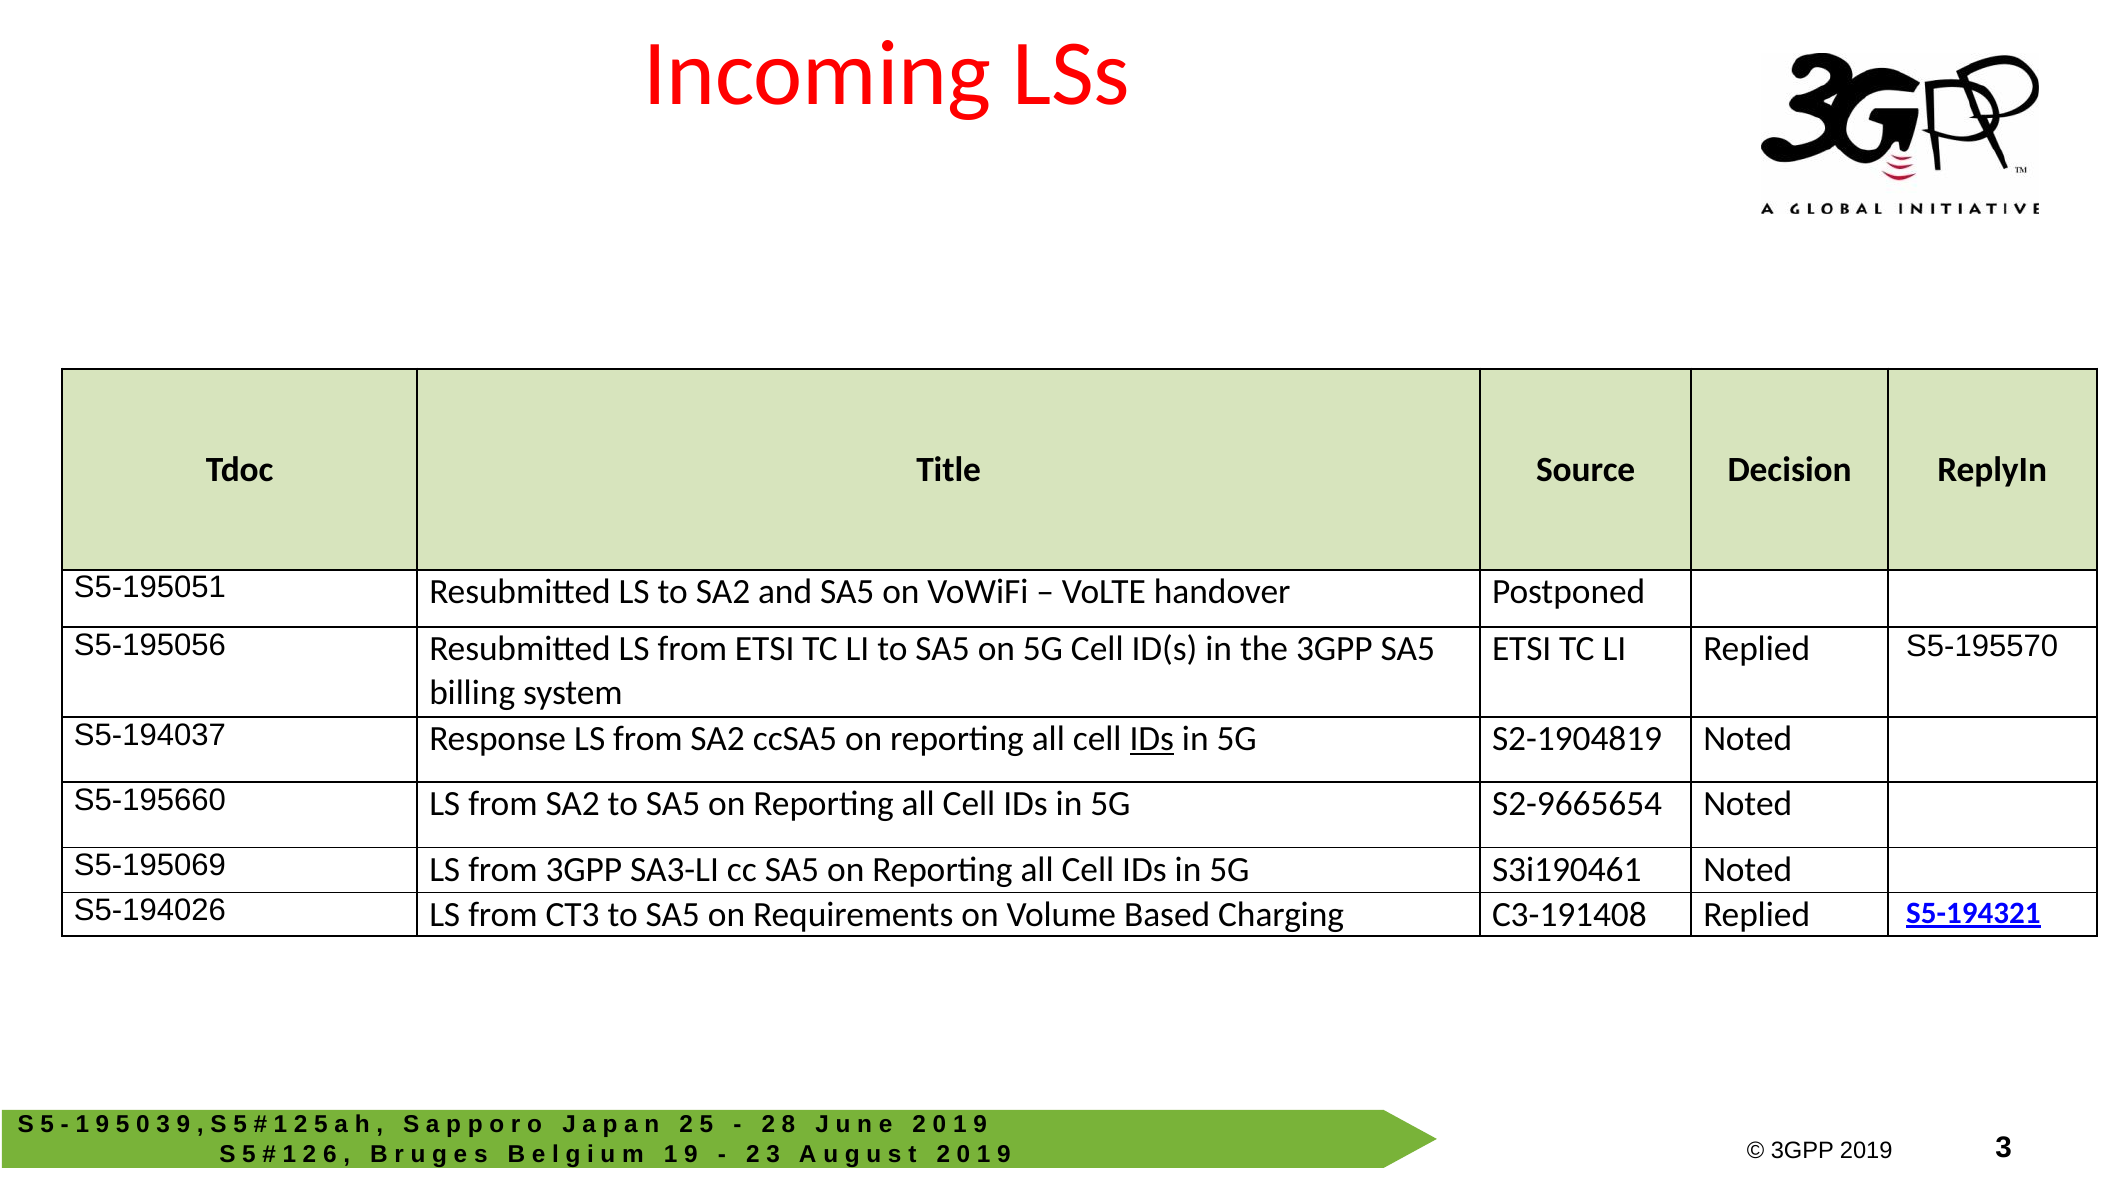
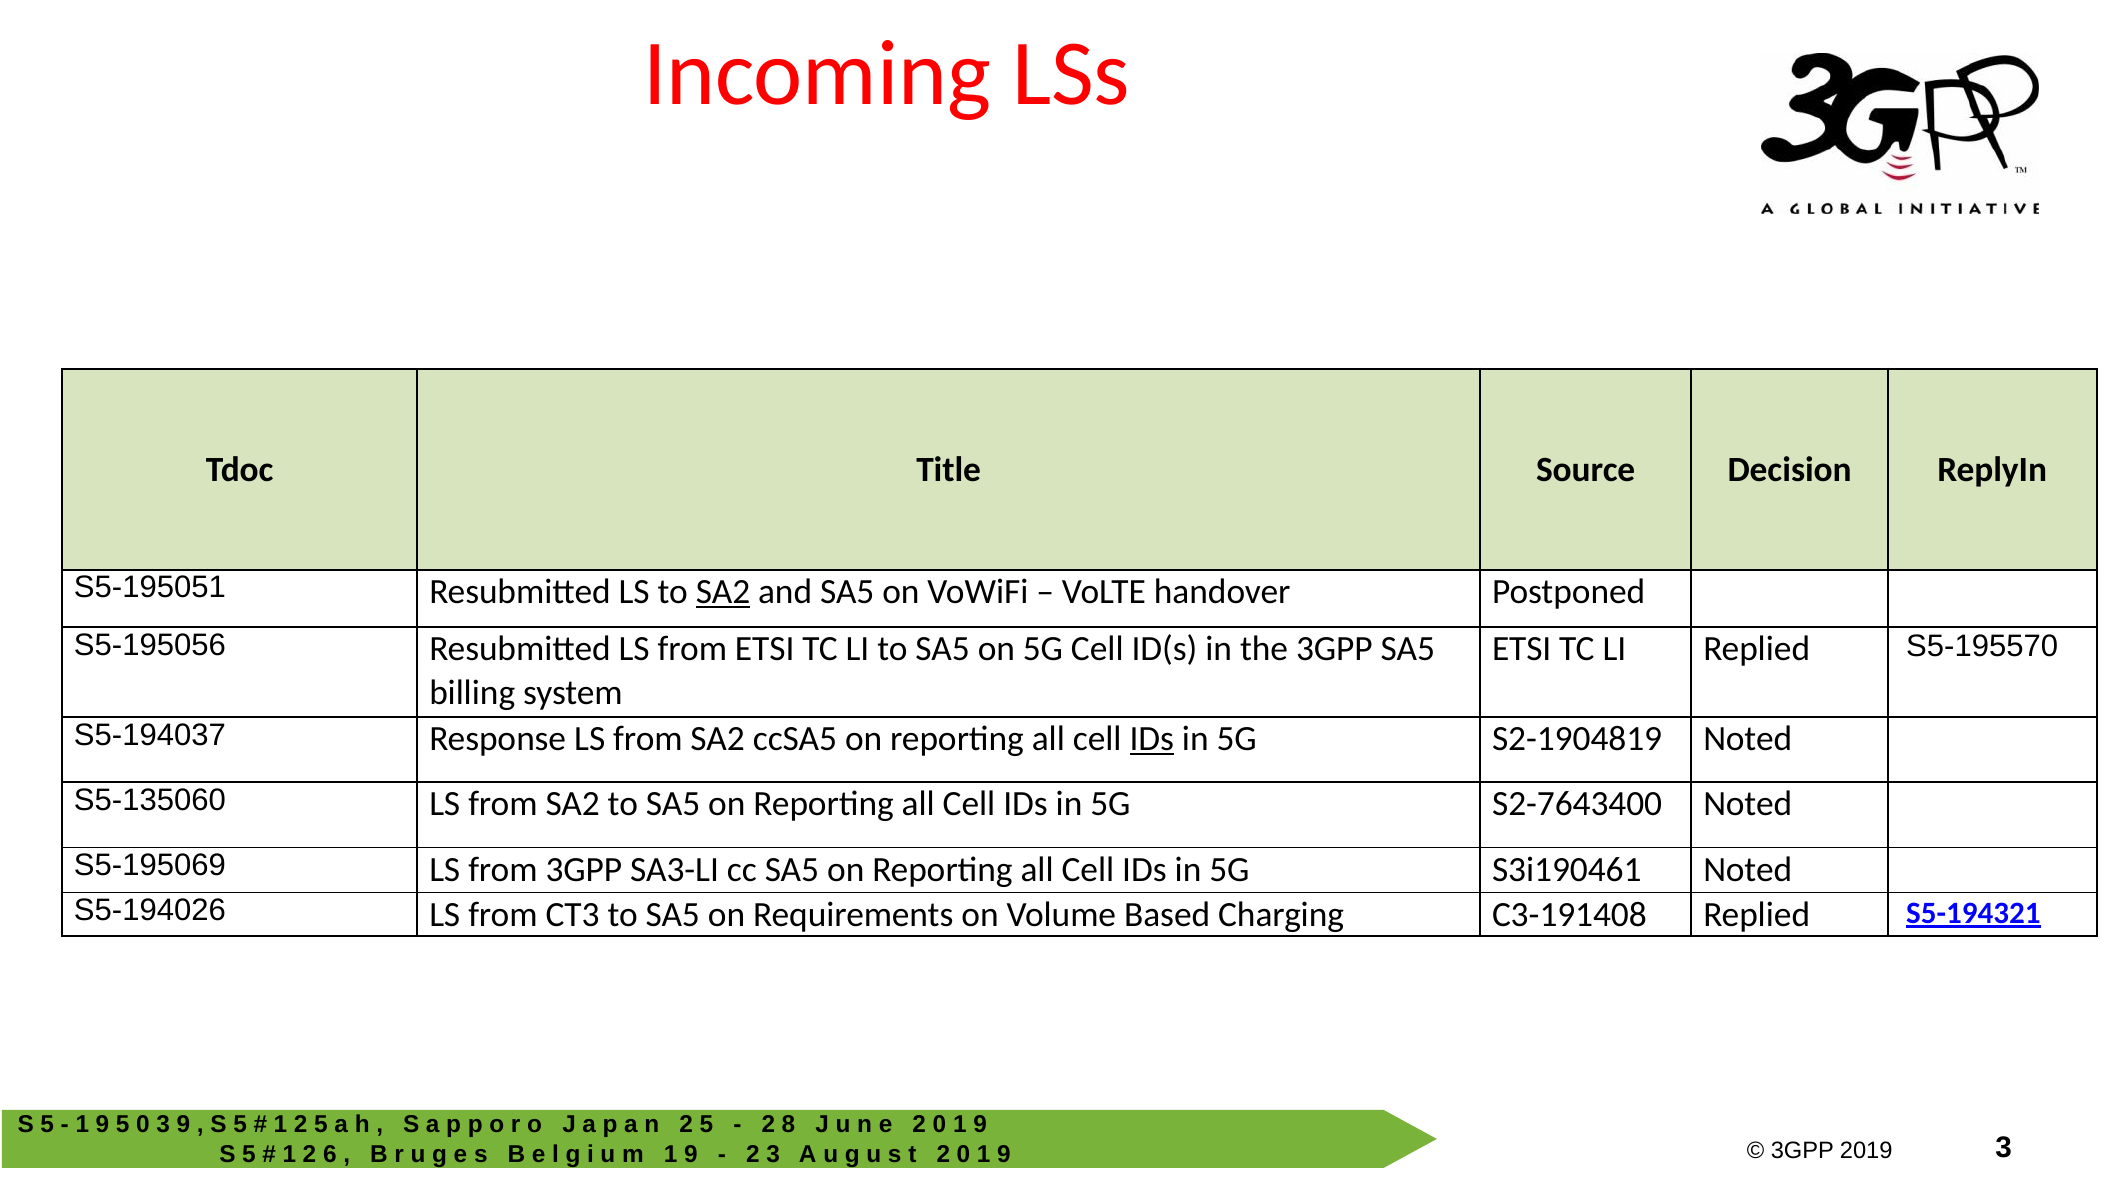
SA2 underline: none -> present (723, 592)
S5-195660: S5-195660 -> S5-135060 (150, 800)
S2-9665654: S2-9665654 -> S2-7643400 (1577, 805)
